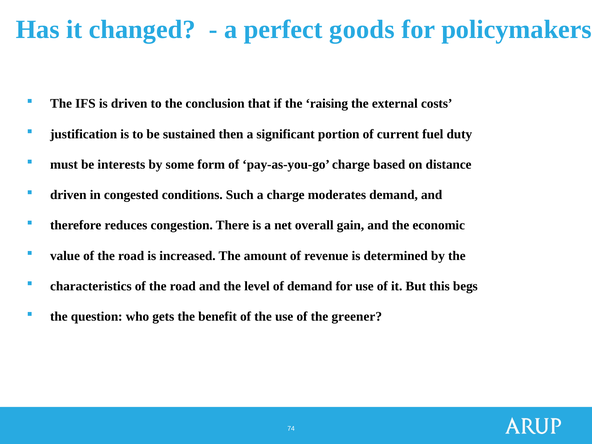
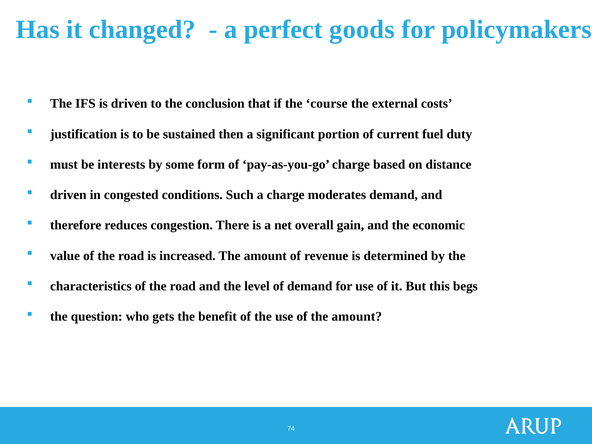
raising: raising -> course (327, 104)
of the greener: greener -> amount (357, 317)
